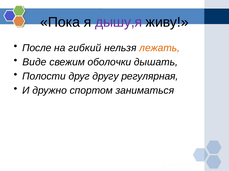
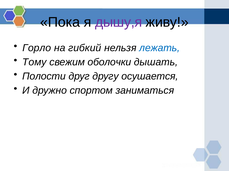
После: После -> Горло (37, 48)
лежать colour: orange -> blue (160, 48)
Виде: Виде -> Тому (34, 62)
регулярная: регулярная -> осушается (150, 77)
